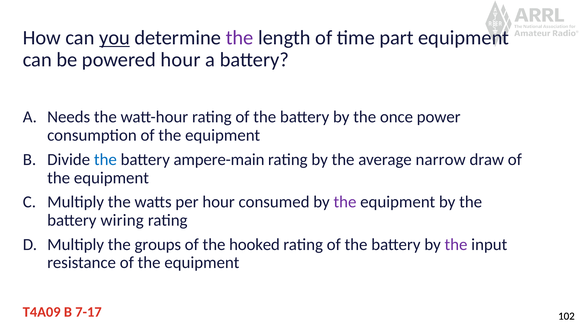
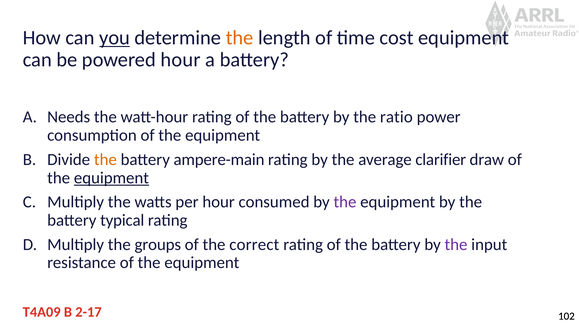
the colour: purple -> orange (240, 38)
part: part -> cost (397, 38)
once: once -> ratio (396, 117)
the colour: blue -> orange (105, 159)
narrow: narrow -> clarifier (441, 159)
equipment underline: none -> present (111, 178)
wiring: wiring -> typical (122, 220)
hooked: hooked -> correct (254, 244)
7-17: 7-17 -> 2-17 (88, 312)
